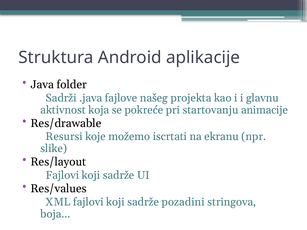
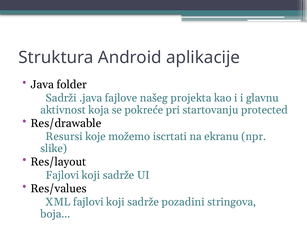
animacije: animacije -> protected (264, 110)
